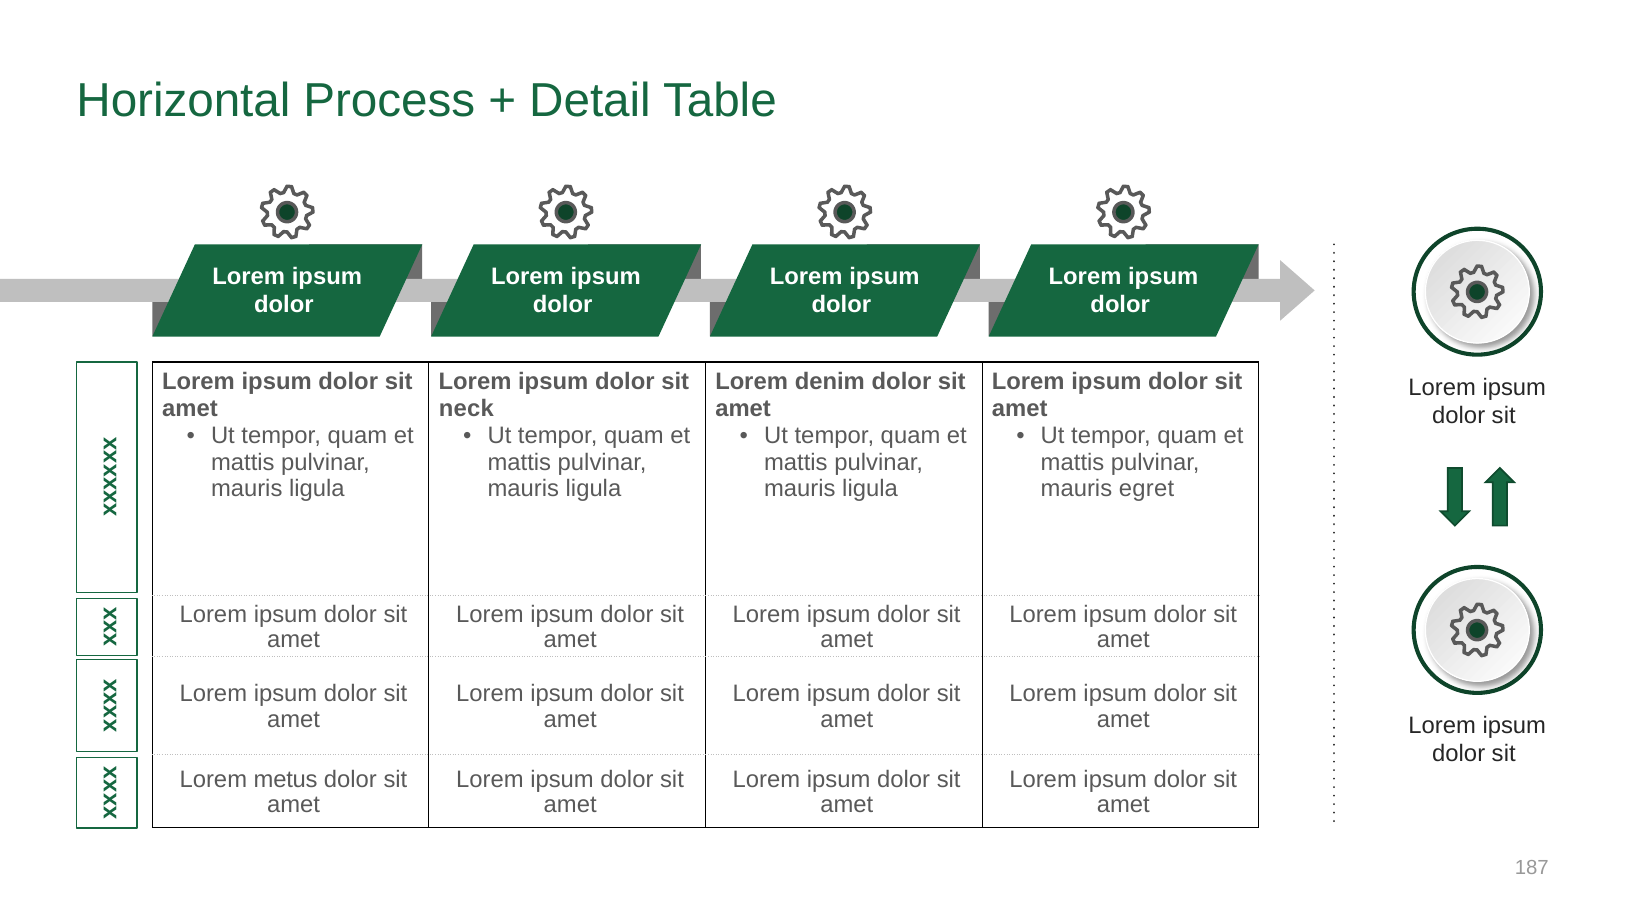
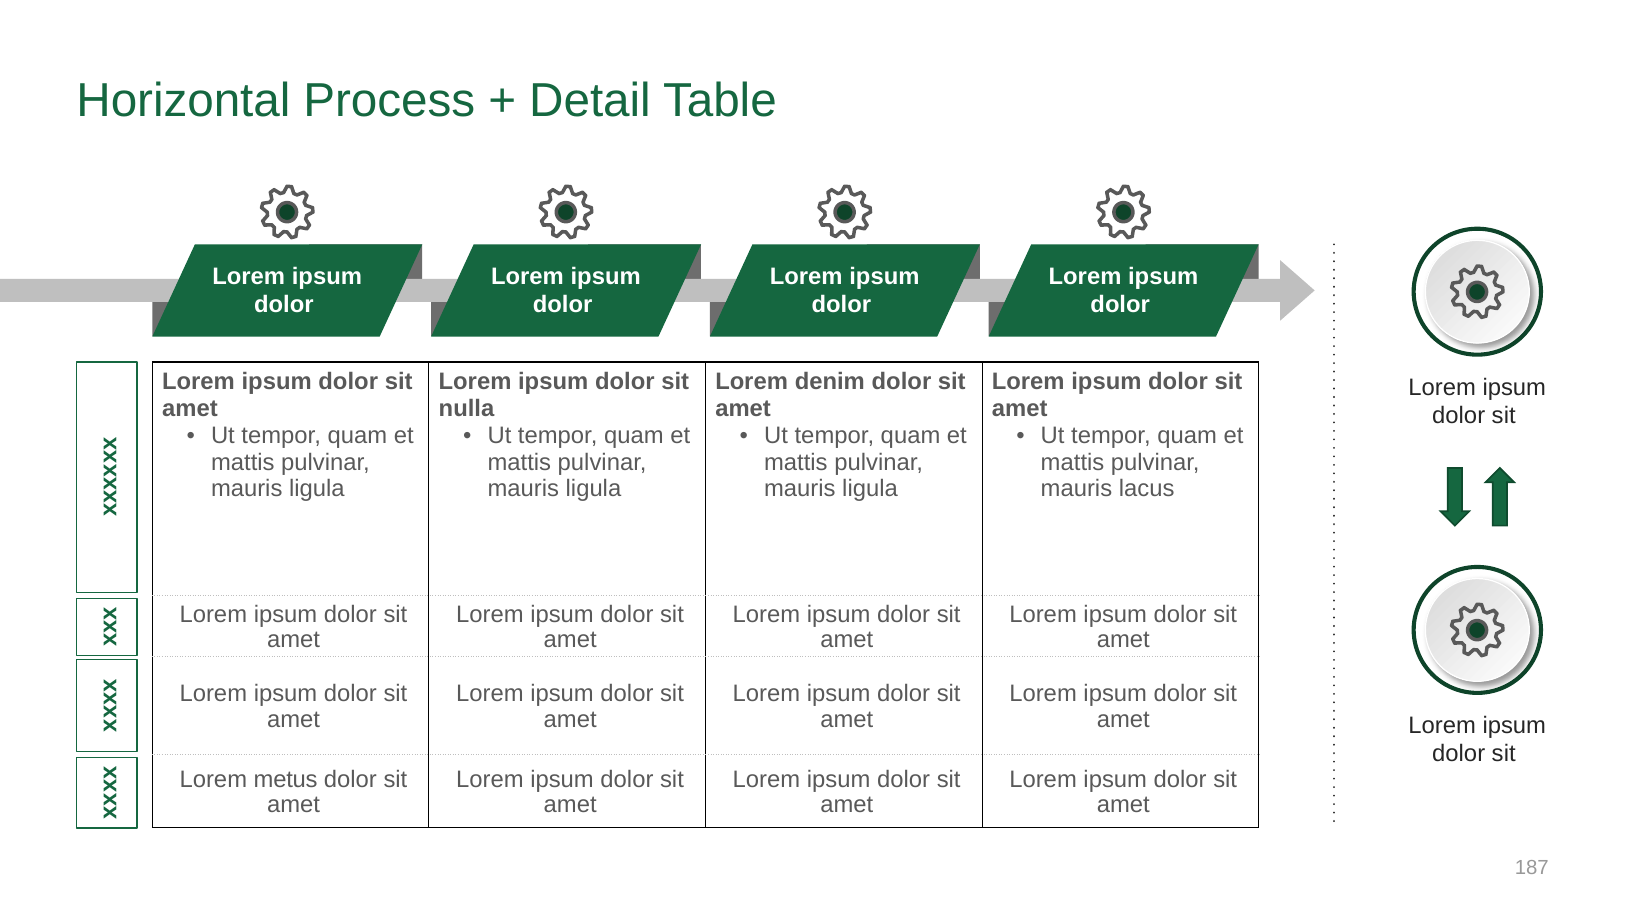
neck: neck -> nulla (467, 409)
egret: egret -> lacus (1147, 489)
